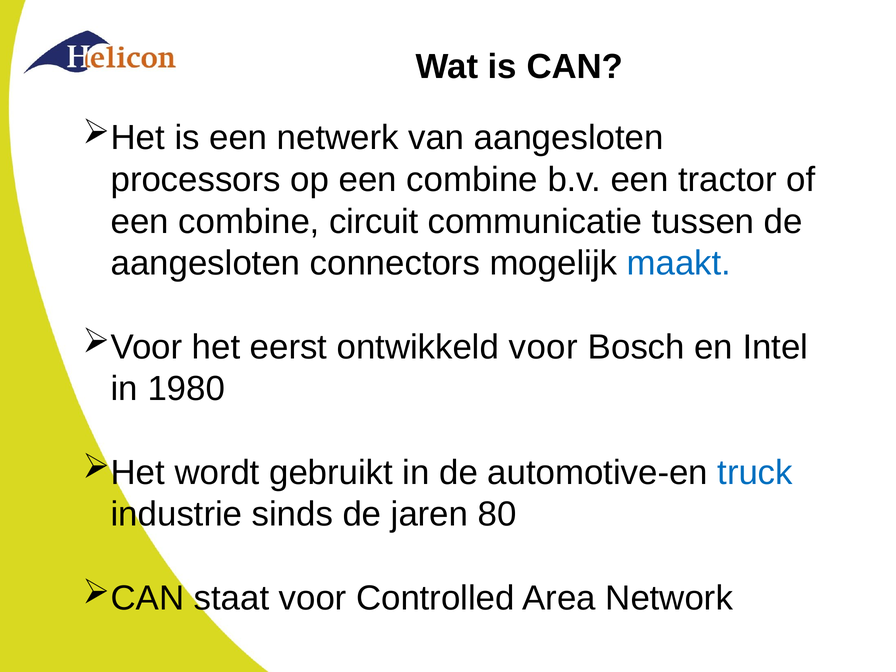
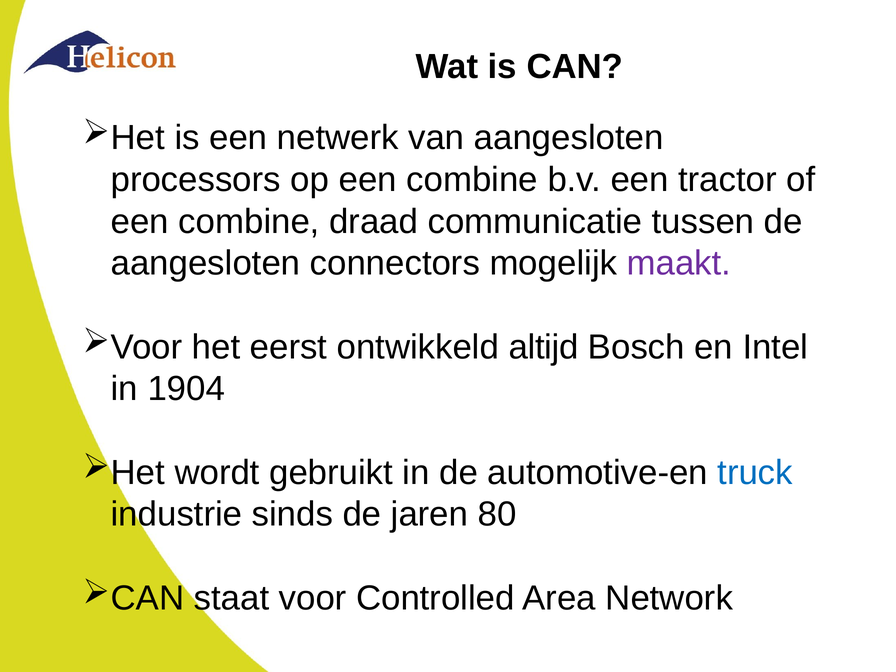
circuit: circuit -> draad (374, 222)
maakt colour: blue -> purple (679, 263)
ontwikkeld voor: voor -> altijd (544, 347)
1980: 1980 -> 1904 (186, 389)
